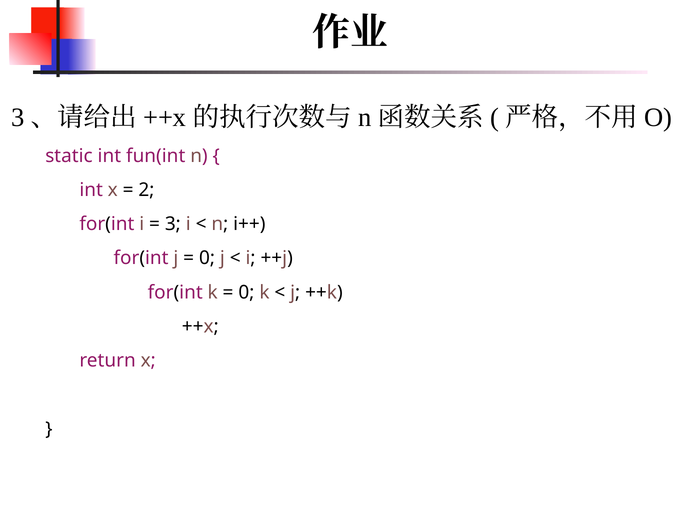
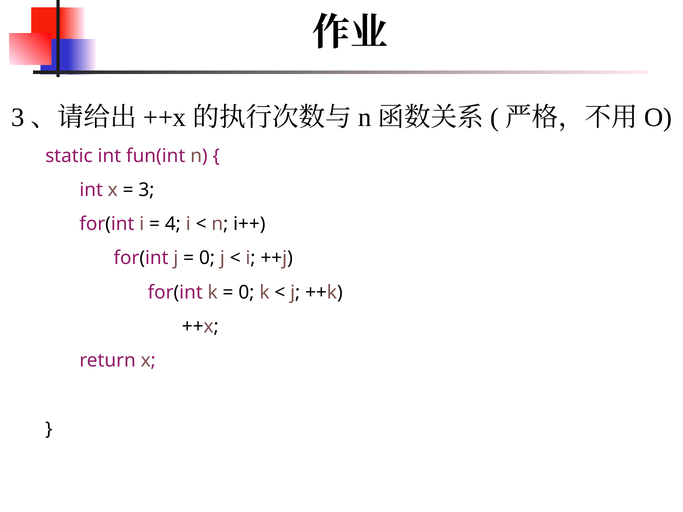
2: 2 -> 3 (146, 190)
3: 3 -> 4 (173, 224)
